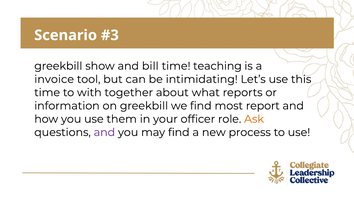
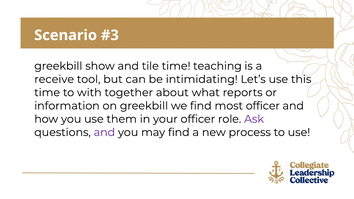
bill: bill -> tile (150, 66)
invoice: invoice -> receive (54, 79)
most report: report -> officer (263, 106)
Ask colour: orange -> purple (254, 119)
